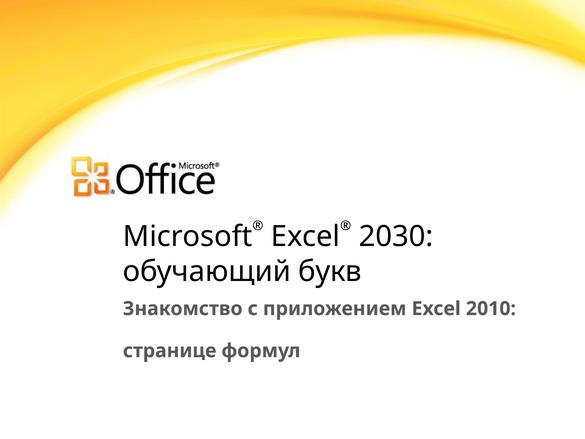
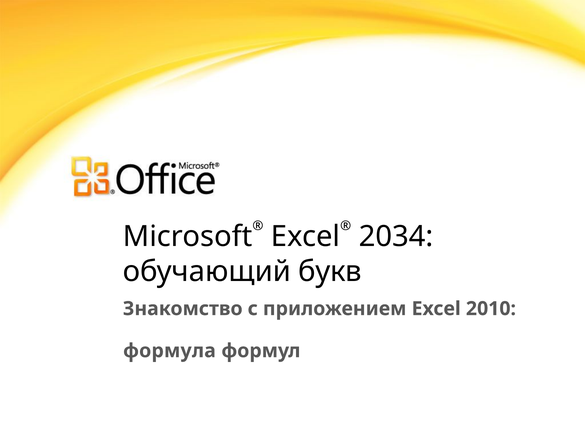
2030: 2030 -> 2034 (396, 236)
странице: странице -> формула (169, 351)
